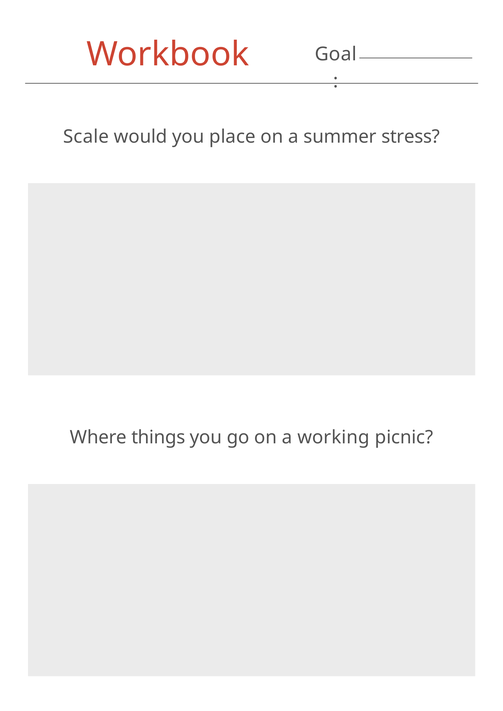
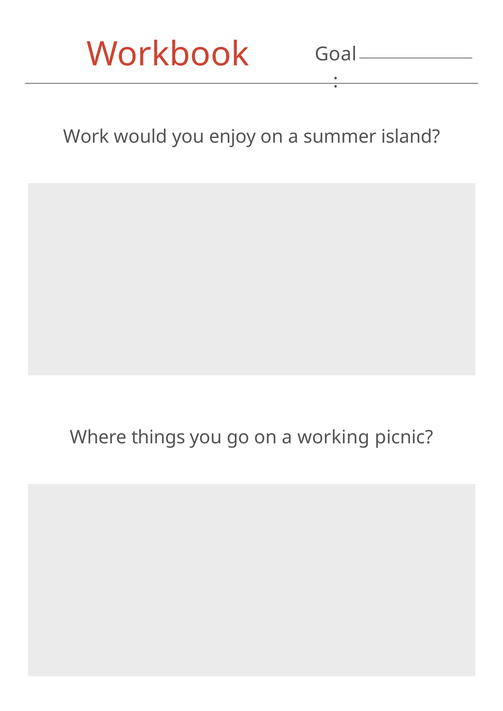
Scale: Scale -> Work (86, 137)
place: place -> enjoy (233, 137)
stress: stress -> island (411, 137)
